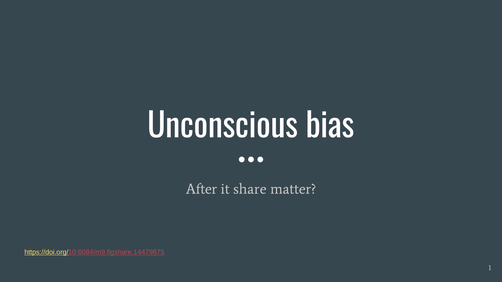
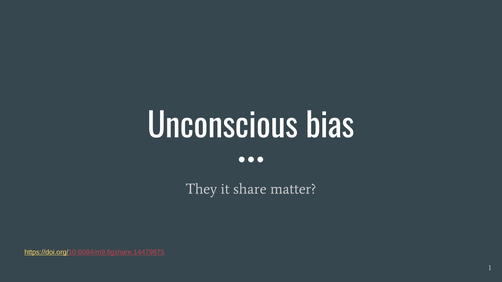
After: After -> They (201, 189)
